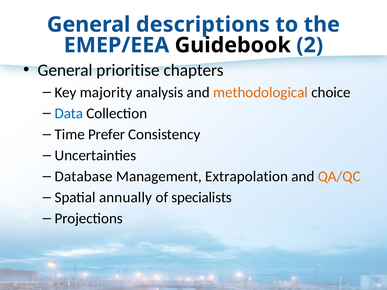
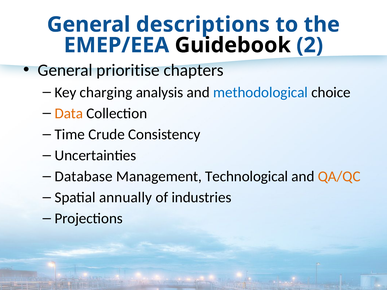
majority: majority -> charging (106, 92)
methodological colour: orange -> blue (261, 92)
Data colour: blue -> orange (69, 113)
Prefer: Prefer -> Crude (107, 134)
Extrapolation: Extrapolation -> Technological (247, 177)
specialists: specialists -> industries (201, 198)
